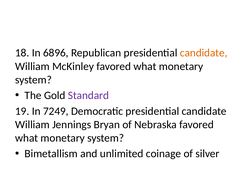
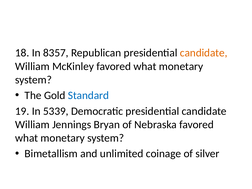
6896: 6896 -> 8357 (56, 53)
Standard colour: purple -> blue (88, 95)
7249: 7249 -> 5339 (56, 111)
